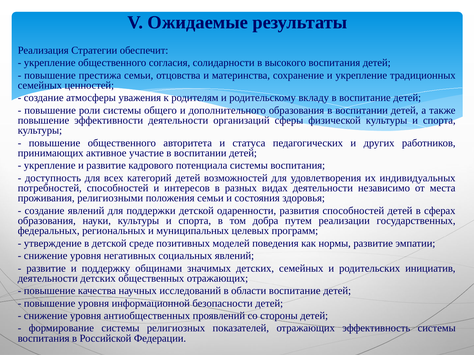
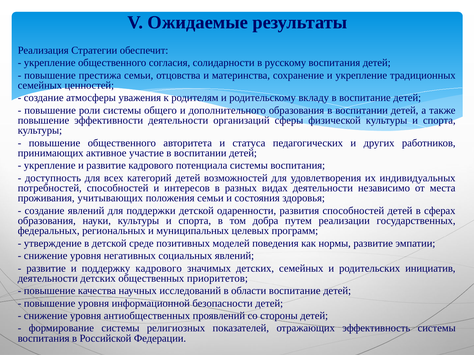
высокого: высокого -> русскому (285, 63)
религиозными: религиозными -> учитывающих (110, 198)
поддержку общинами: общинами -> кадрового (159, 269)
общественных отражающих: отражающих -> приоритетов (217, 279)
